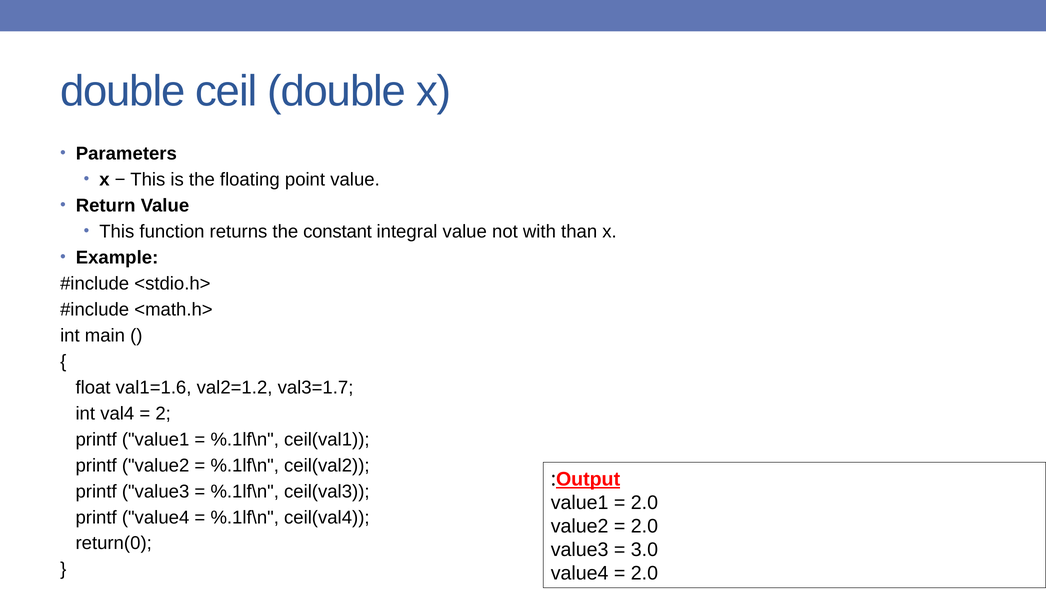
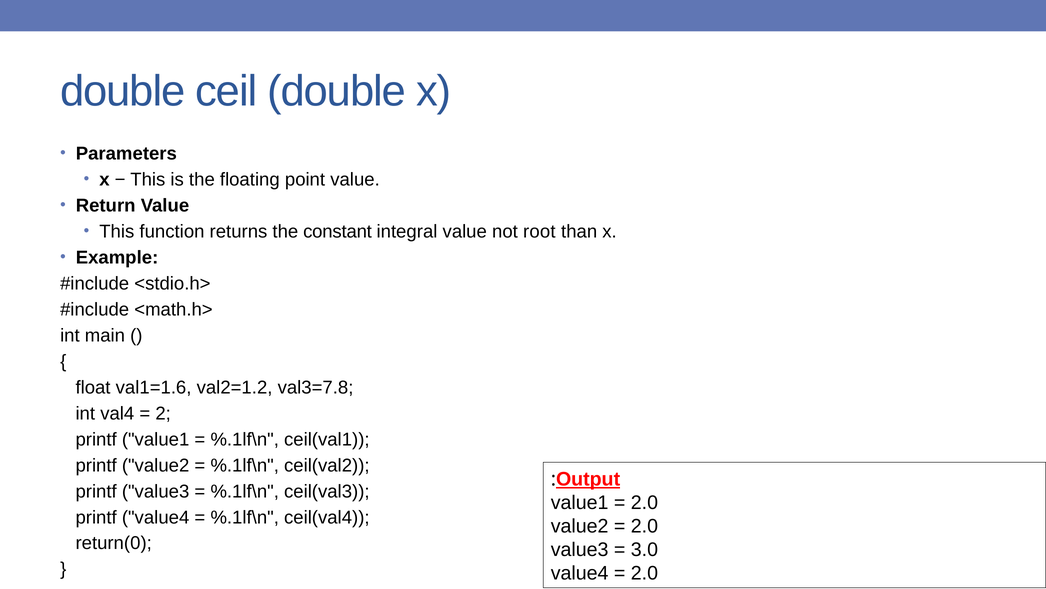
with: with -> root (539, 231)
val3=1.7: val3=1.7 -> val3=7.8 (316, 387)
